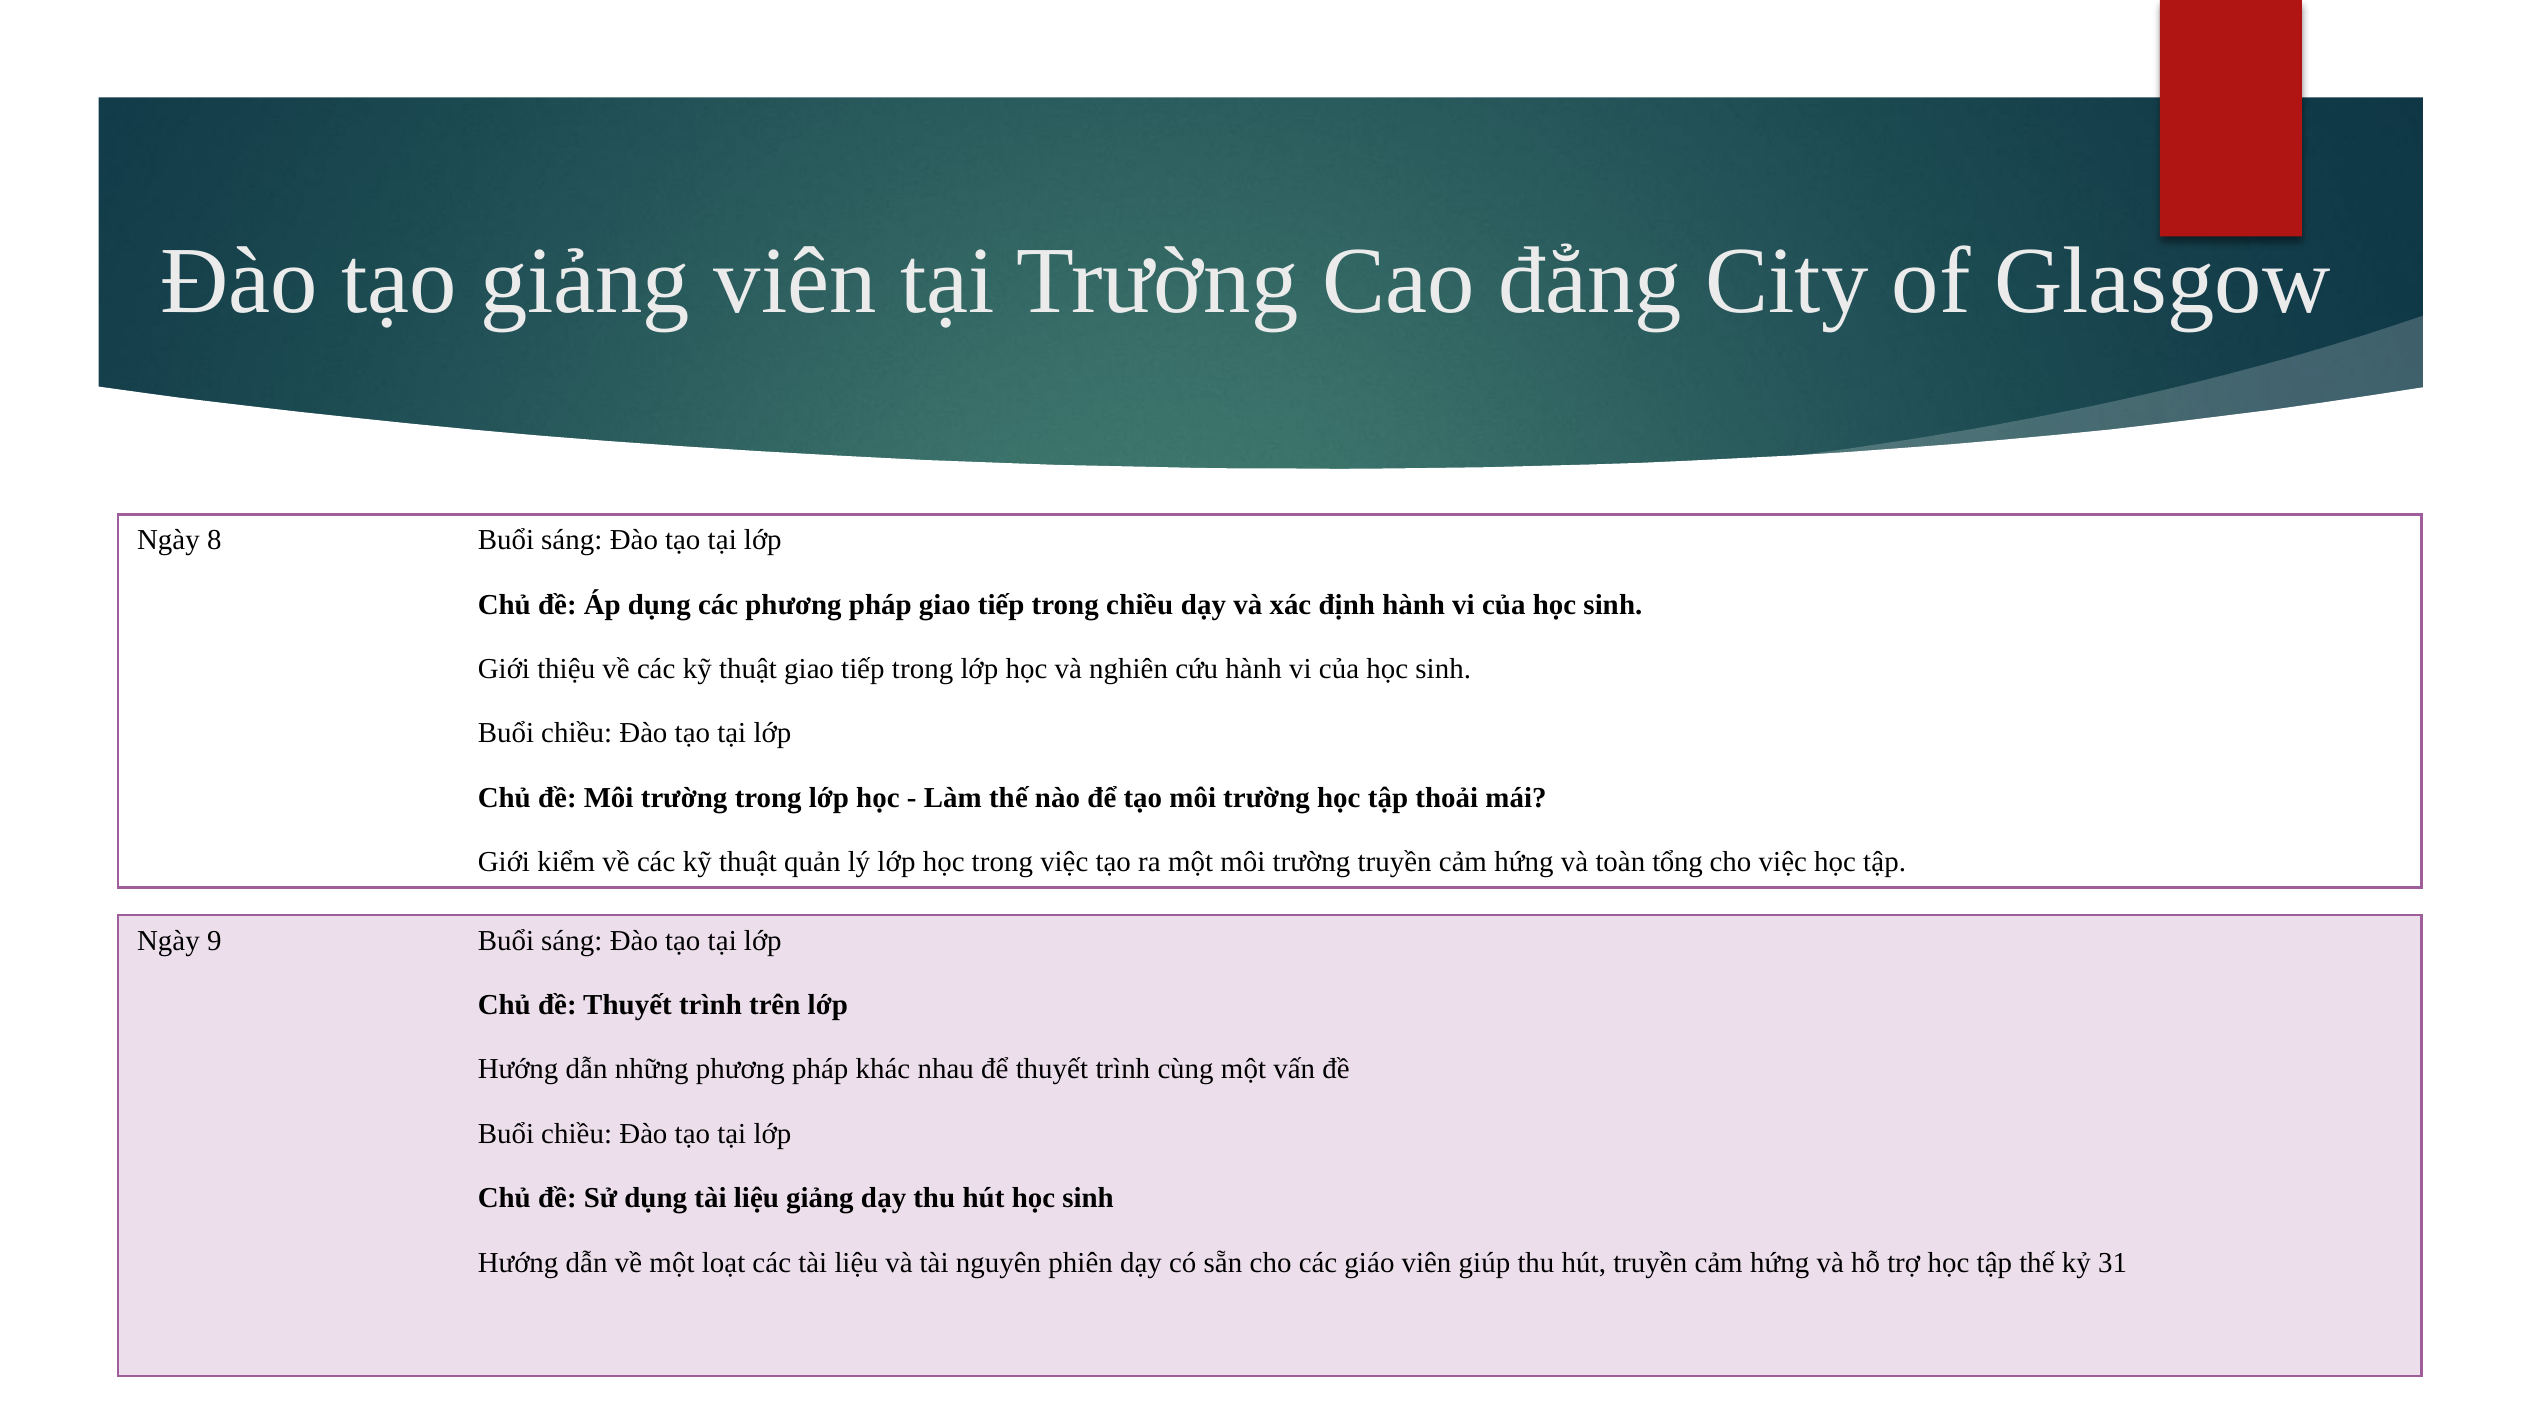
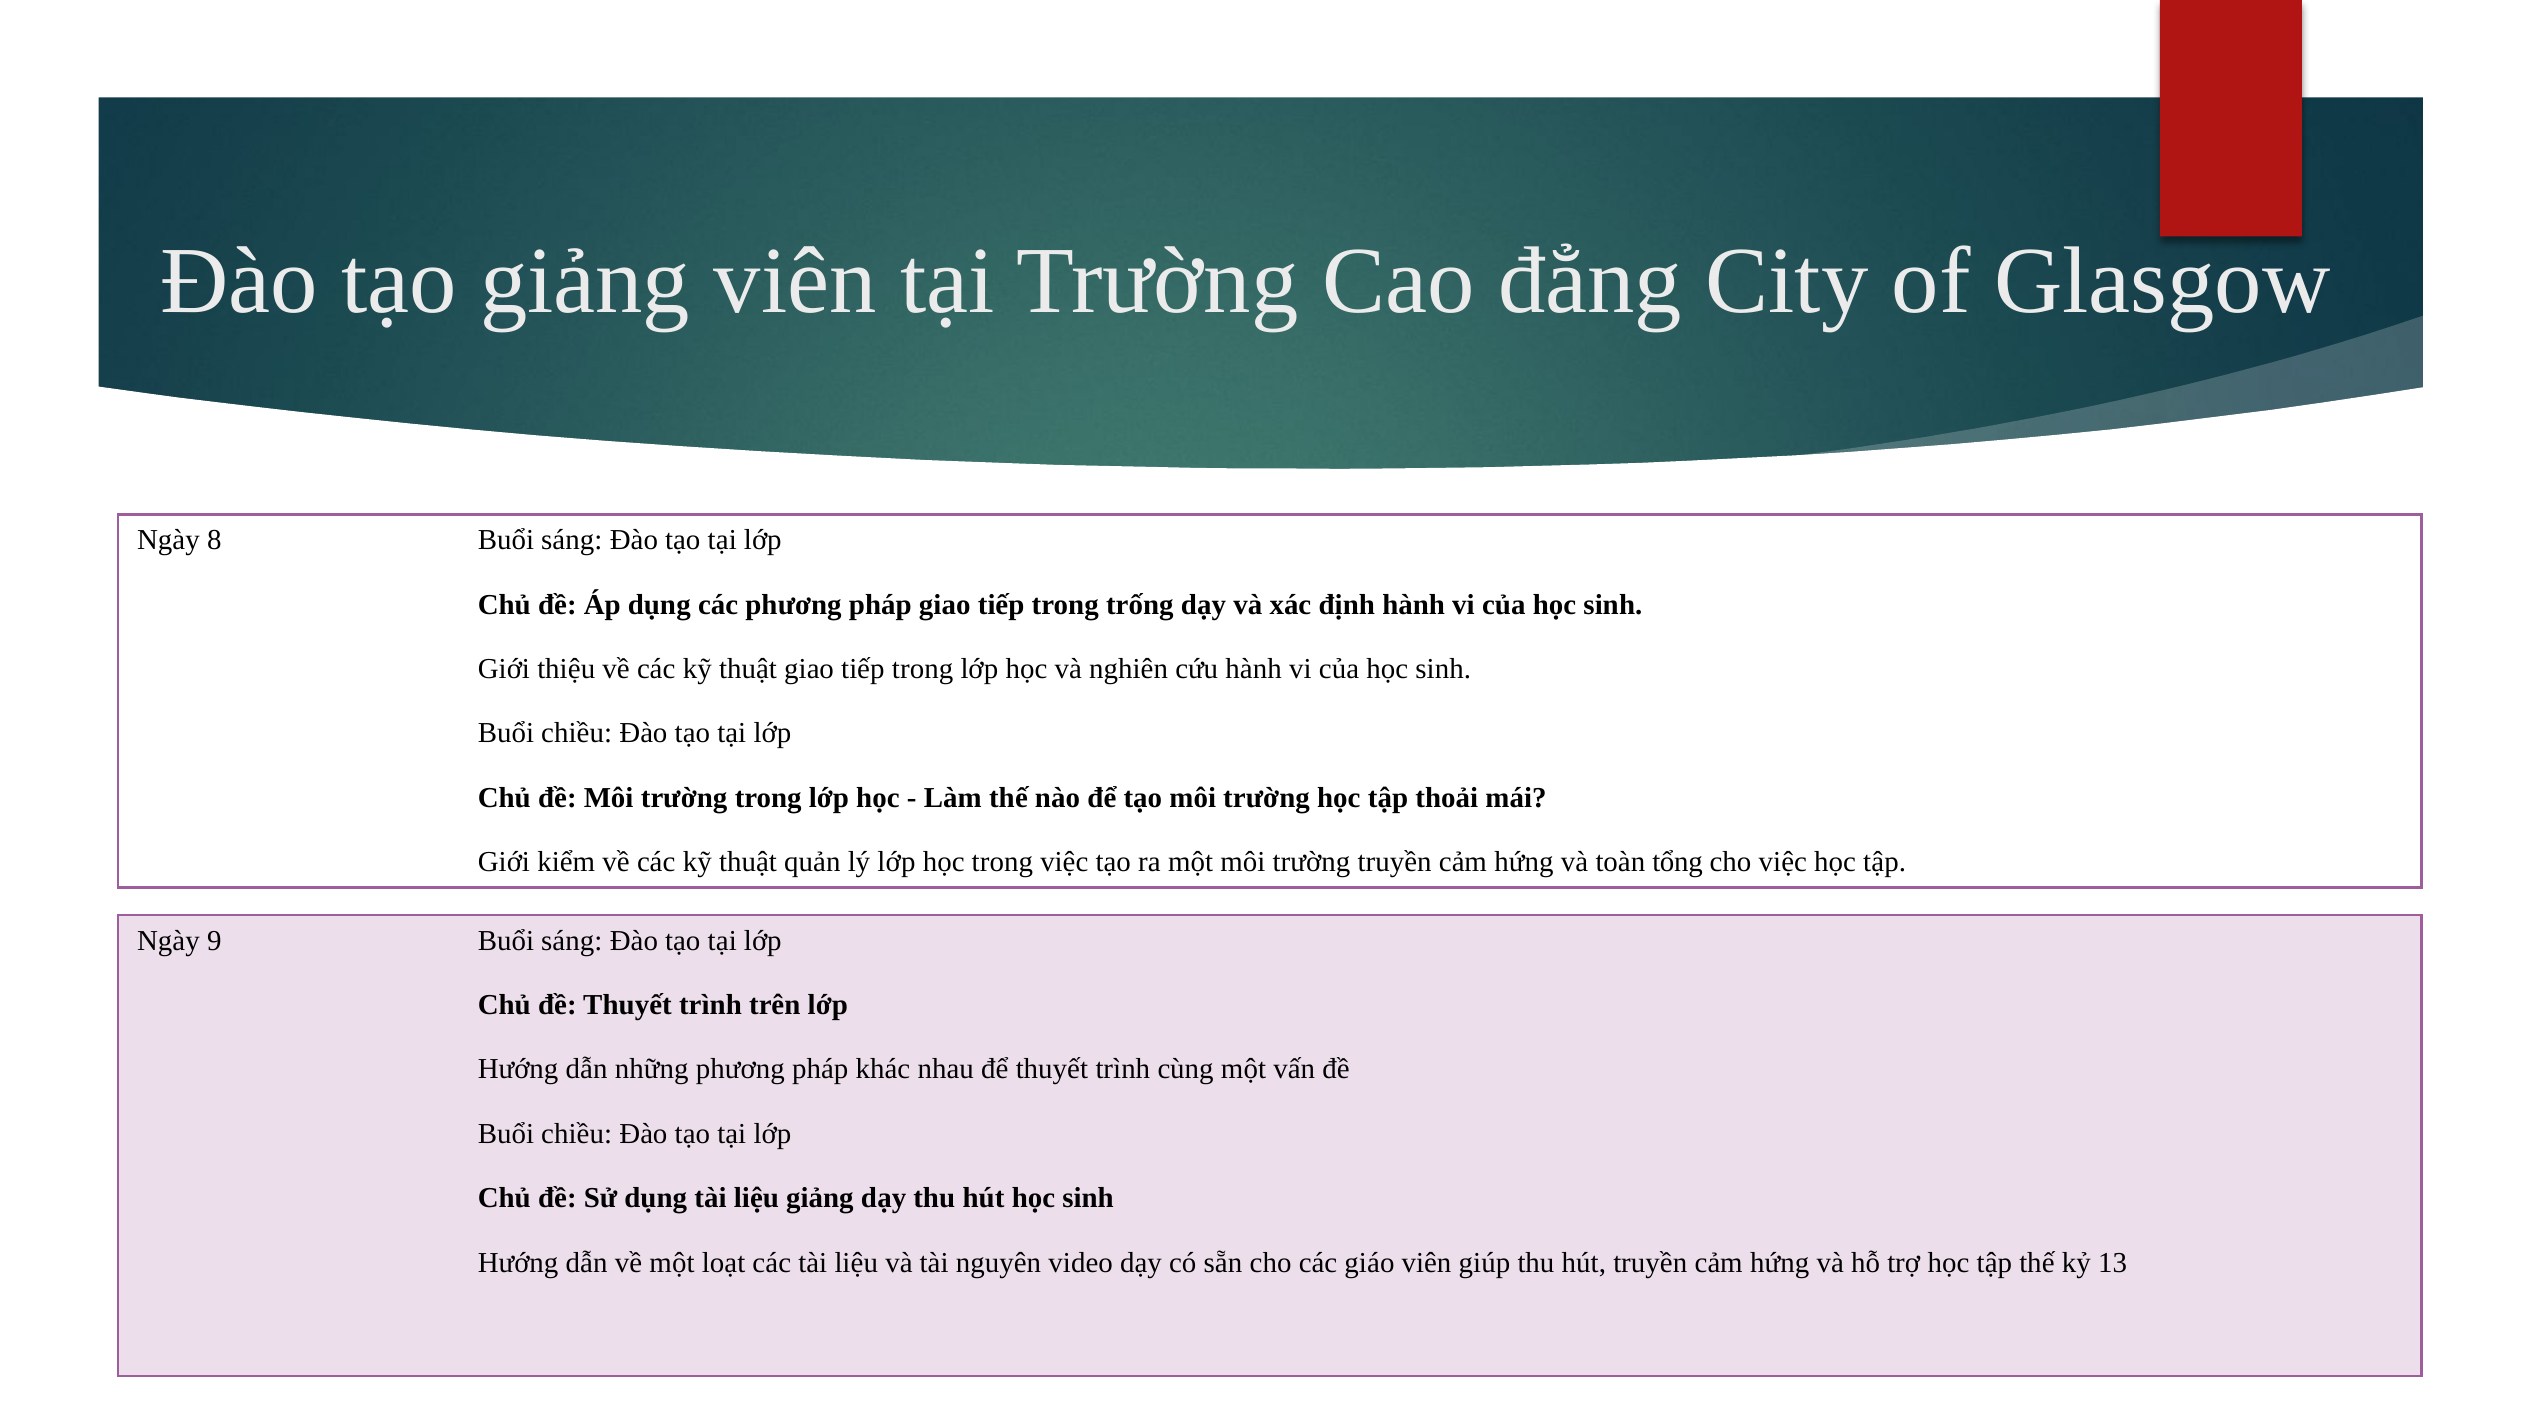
trong chiều: chiều -> trống (1140, 605)
phiên: phiên -> video (1081, 1263)
31: 31 -> 13 (2113, 1263)
